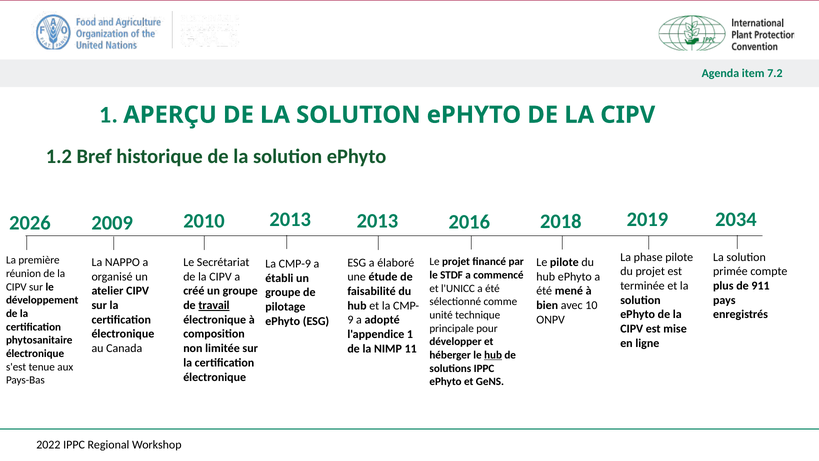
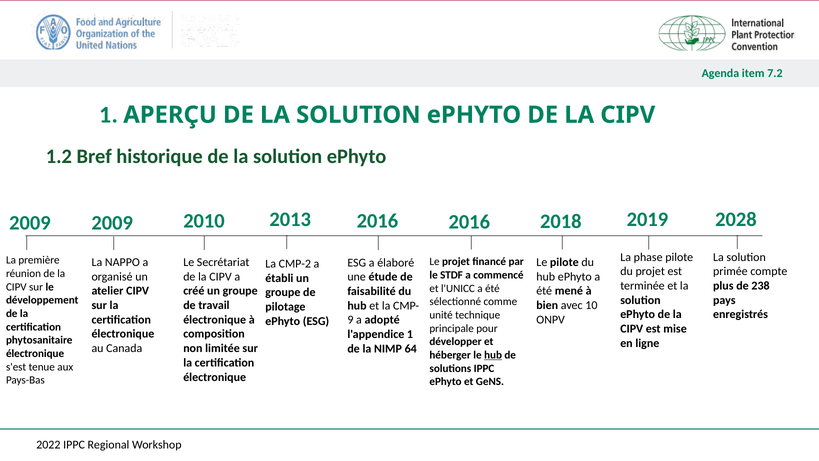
2013 2013: 2013 -> 2016 (377, 221)
2034: 2034 -> 2028 (736, 219)
2026: 2026 -> 2009 (30, 223)
CMP-9: CMP-9 -> CMP-2 (295, 264)
911: 911 -> 238 (761, 286)
travail underline: present -> none (214, 305)
11: 11 -> 64 (411, 348)
